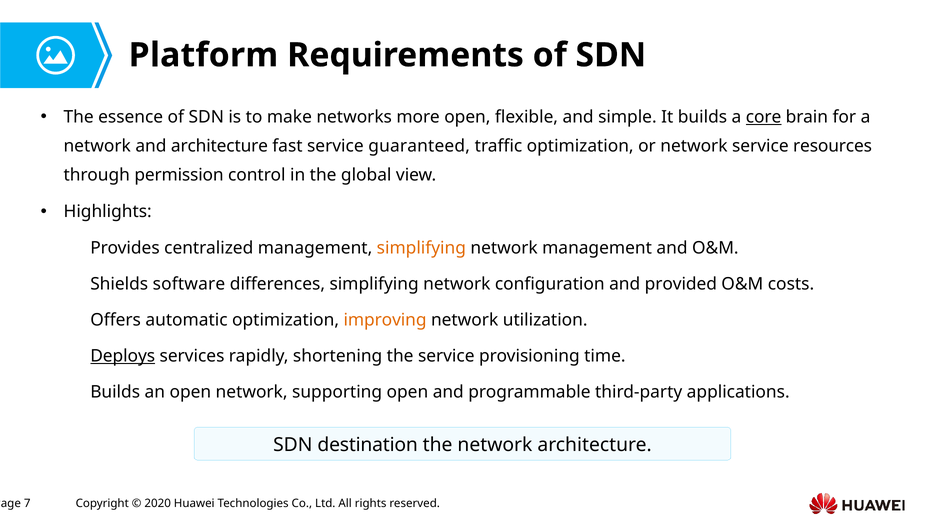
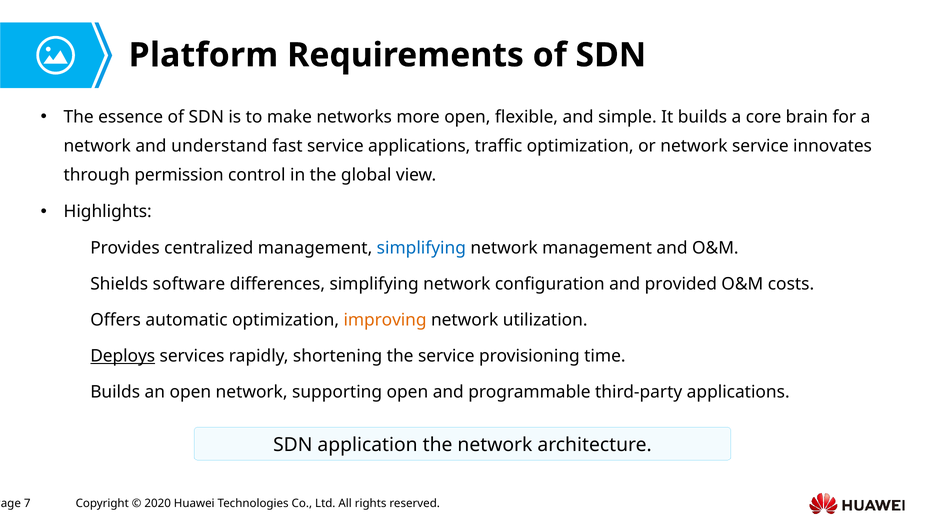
core underline: present -> none (764, 117)
and architecture: architecture -> understand (219, 146)
service guaranteed: guaranteed -> applications (419, 146)
resources: resources -> innovates (833, 146)
simplifying colour: orange -> blue (421, 248)
destination: destination -> application (368, 445)
